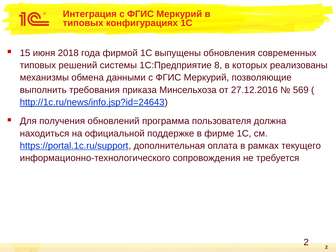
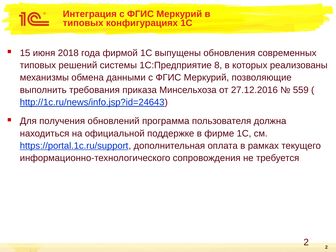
569: 569 -> 559 (301, 90)
